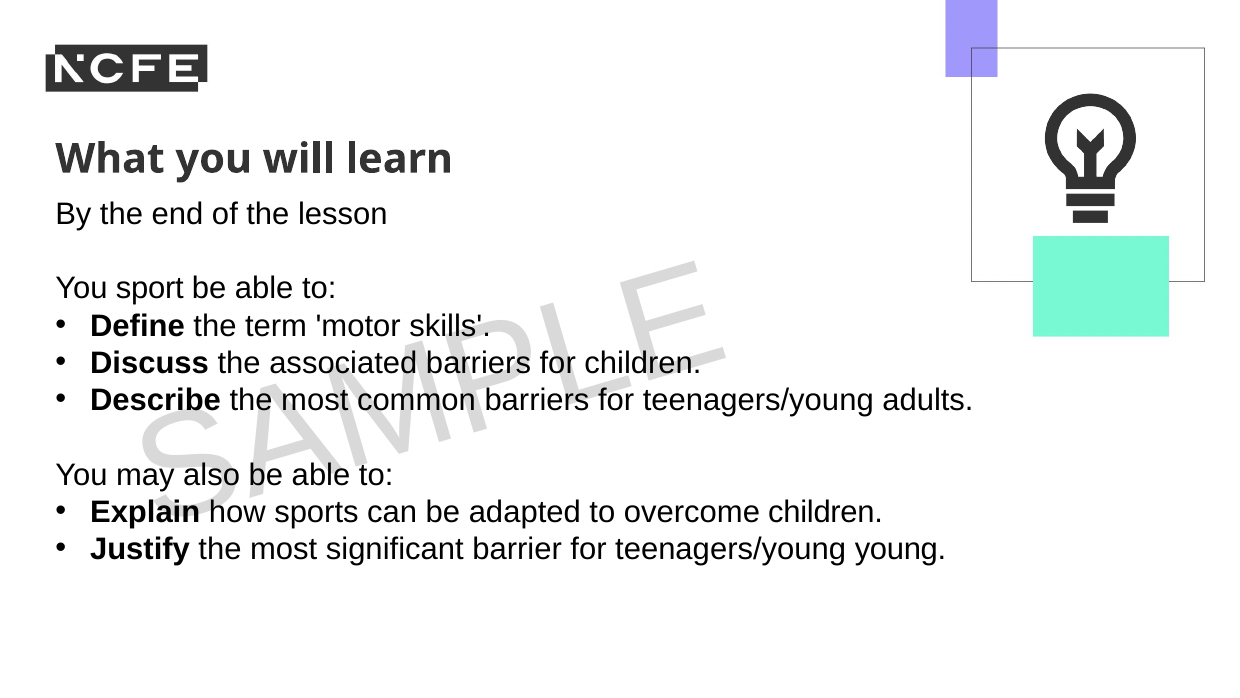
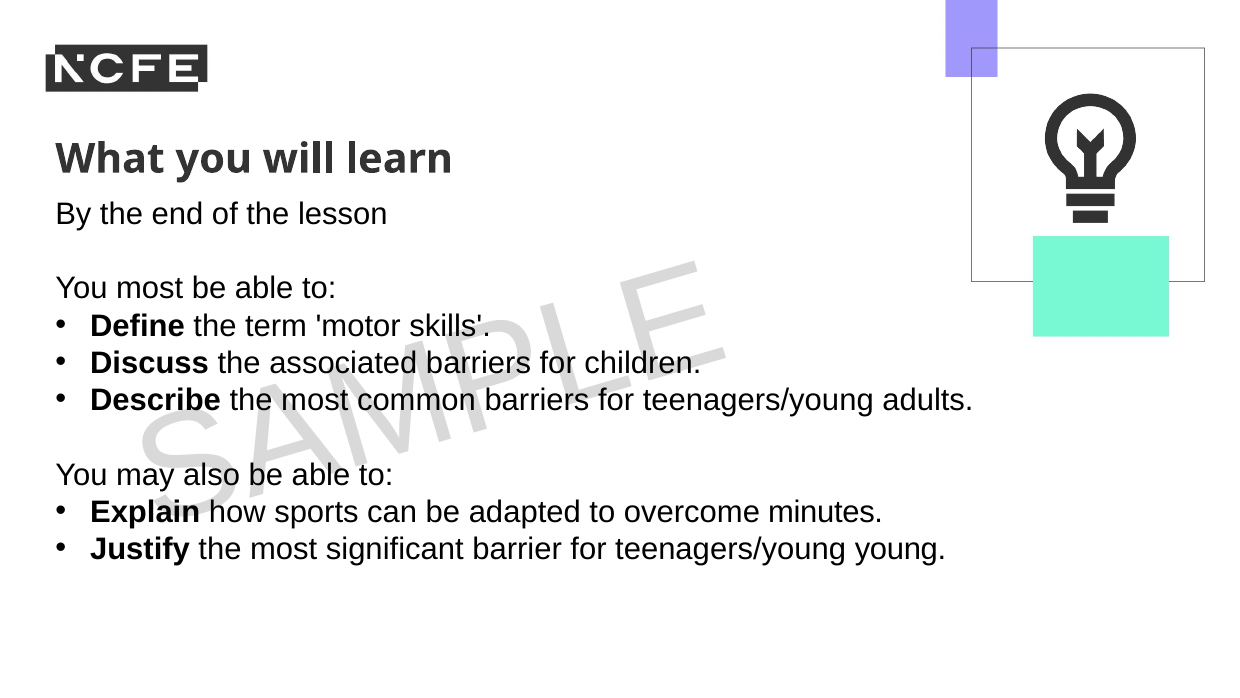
You sport: sport -> most (150, 288)
overcome children: children -> minutes (826, 512)
